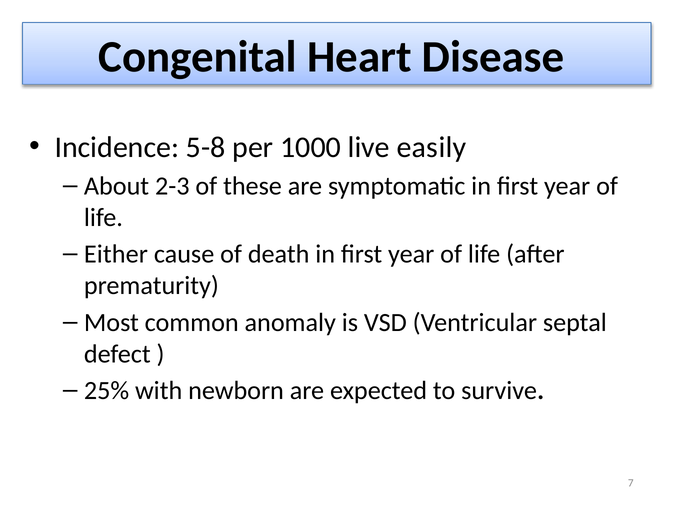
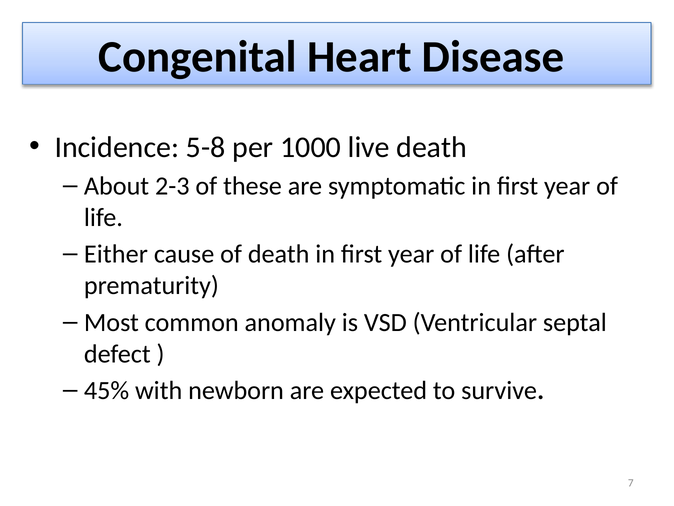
live easily: easily -> death (432, 147)
25%: 25% -> 45% (107, 390)
